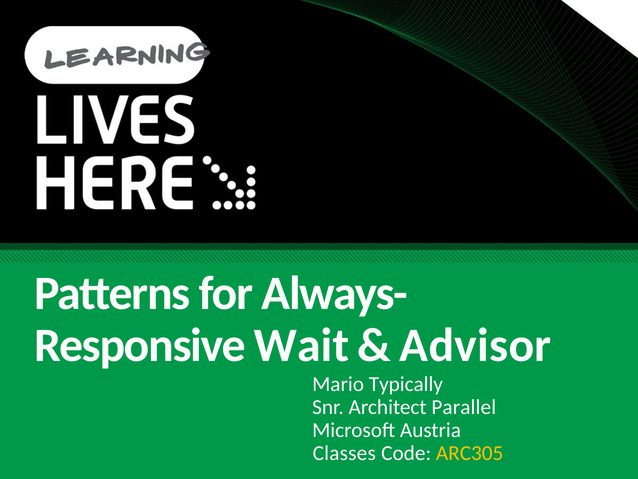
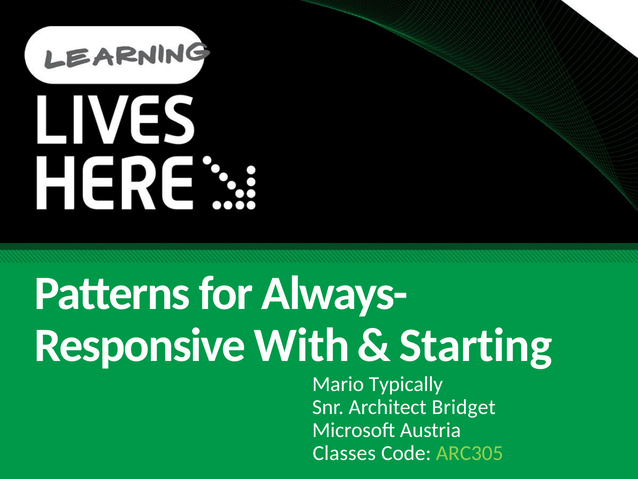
Wait: Wait -> With (302, 345)
Advisor: Advisor -> Starting (476, 345)
Parallel: Parallel -> Bridget (464, 407)
ARC305 colour: yellow -> light green (470, 453)
